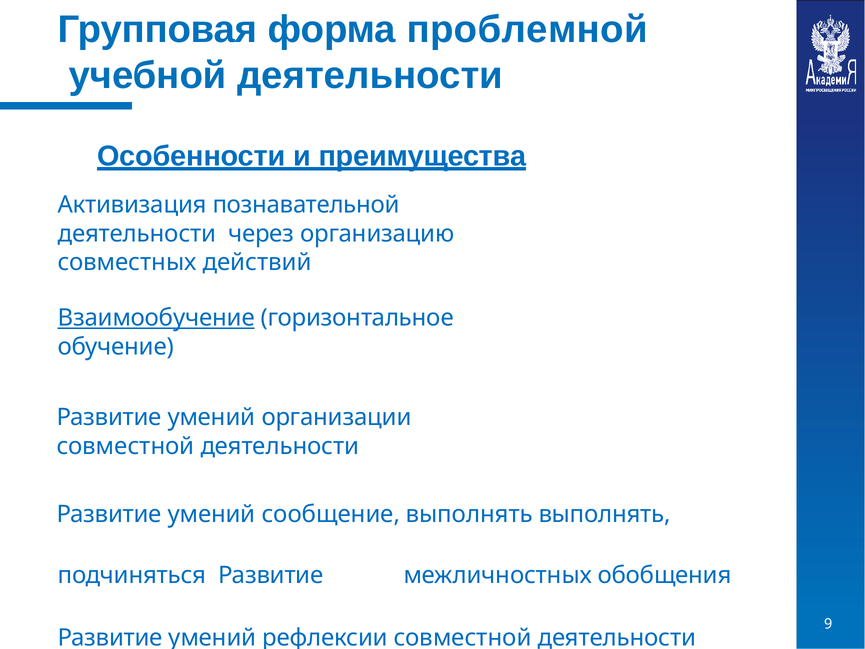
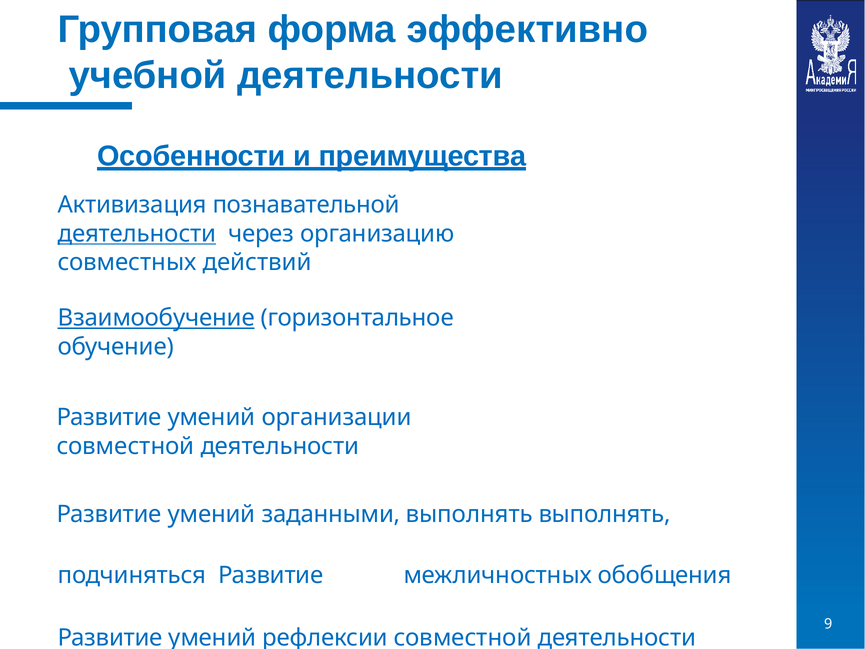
проблемной: проблемной -> эффективно (527, 30)
деятельности underline: none -> present (137, 234)
сообщение: сообщение -> заданными (331, 514)
